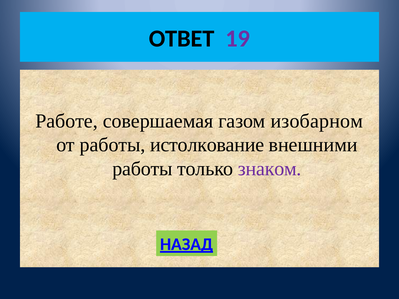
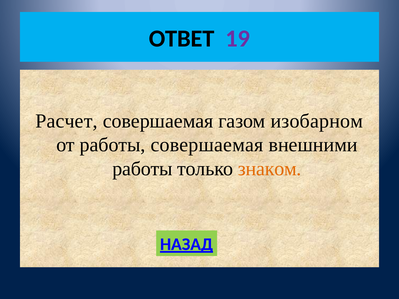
Работе: Работе -> Расчет (66, 121)
работы истолкование: истолкование -> совершаемая (207, 145)
знаком colour: purple -> orange (270, 169)
